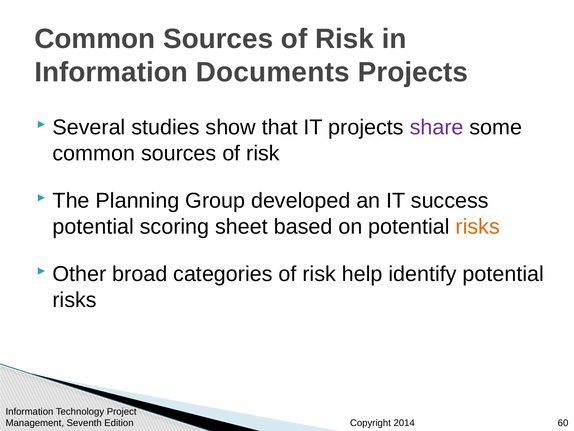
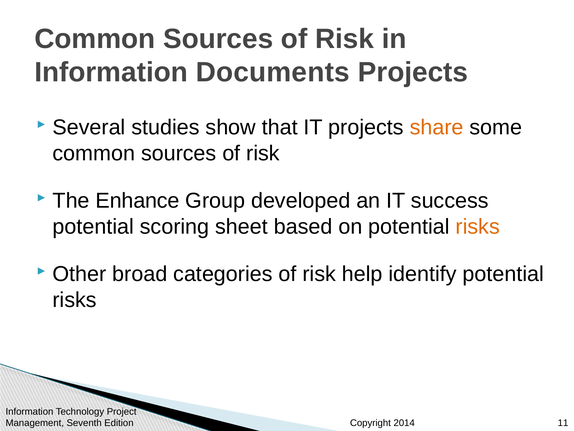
share colour: purple -> orange (437, 127)
Planning: Planning -> Enhance (138, 201)
60: 60 -> 11 (563, 423)
